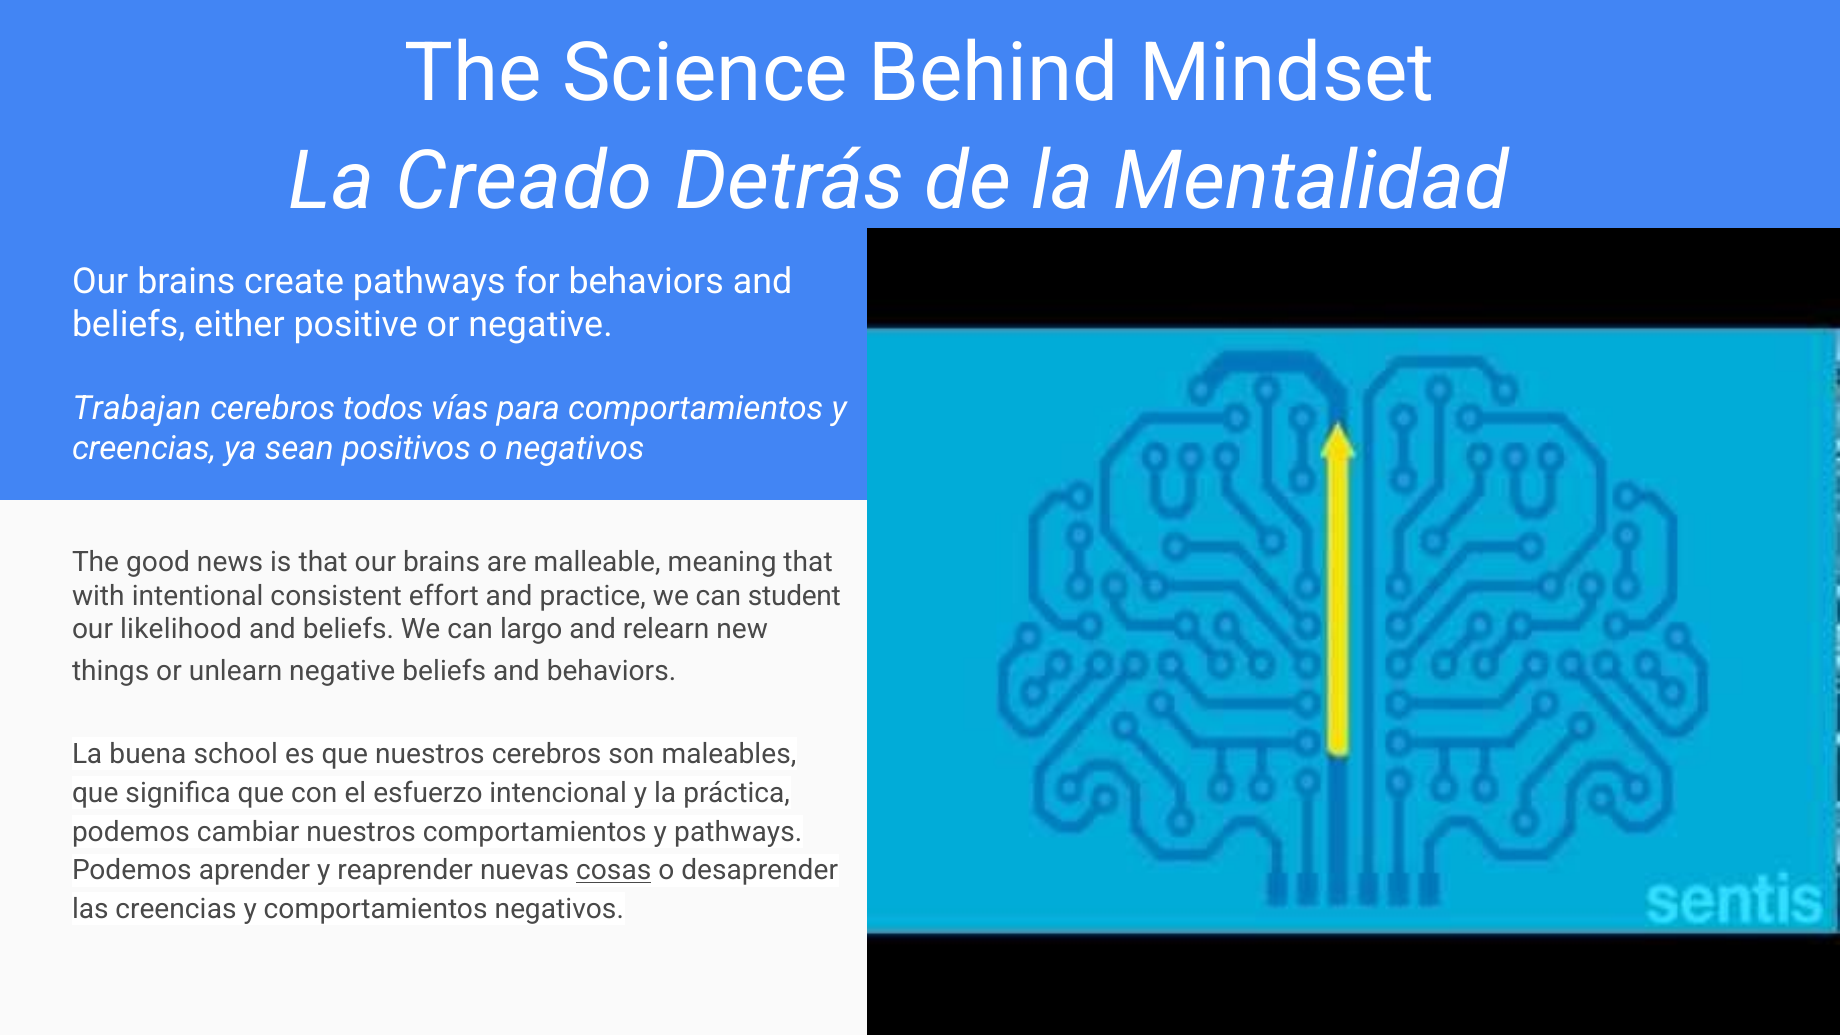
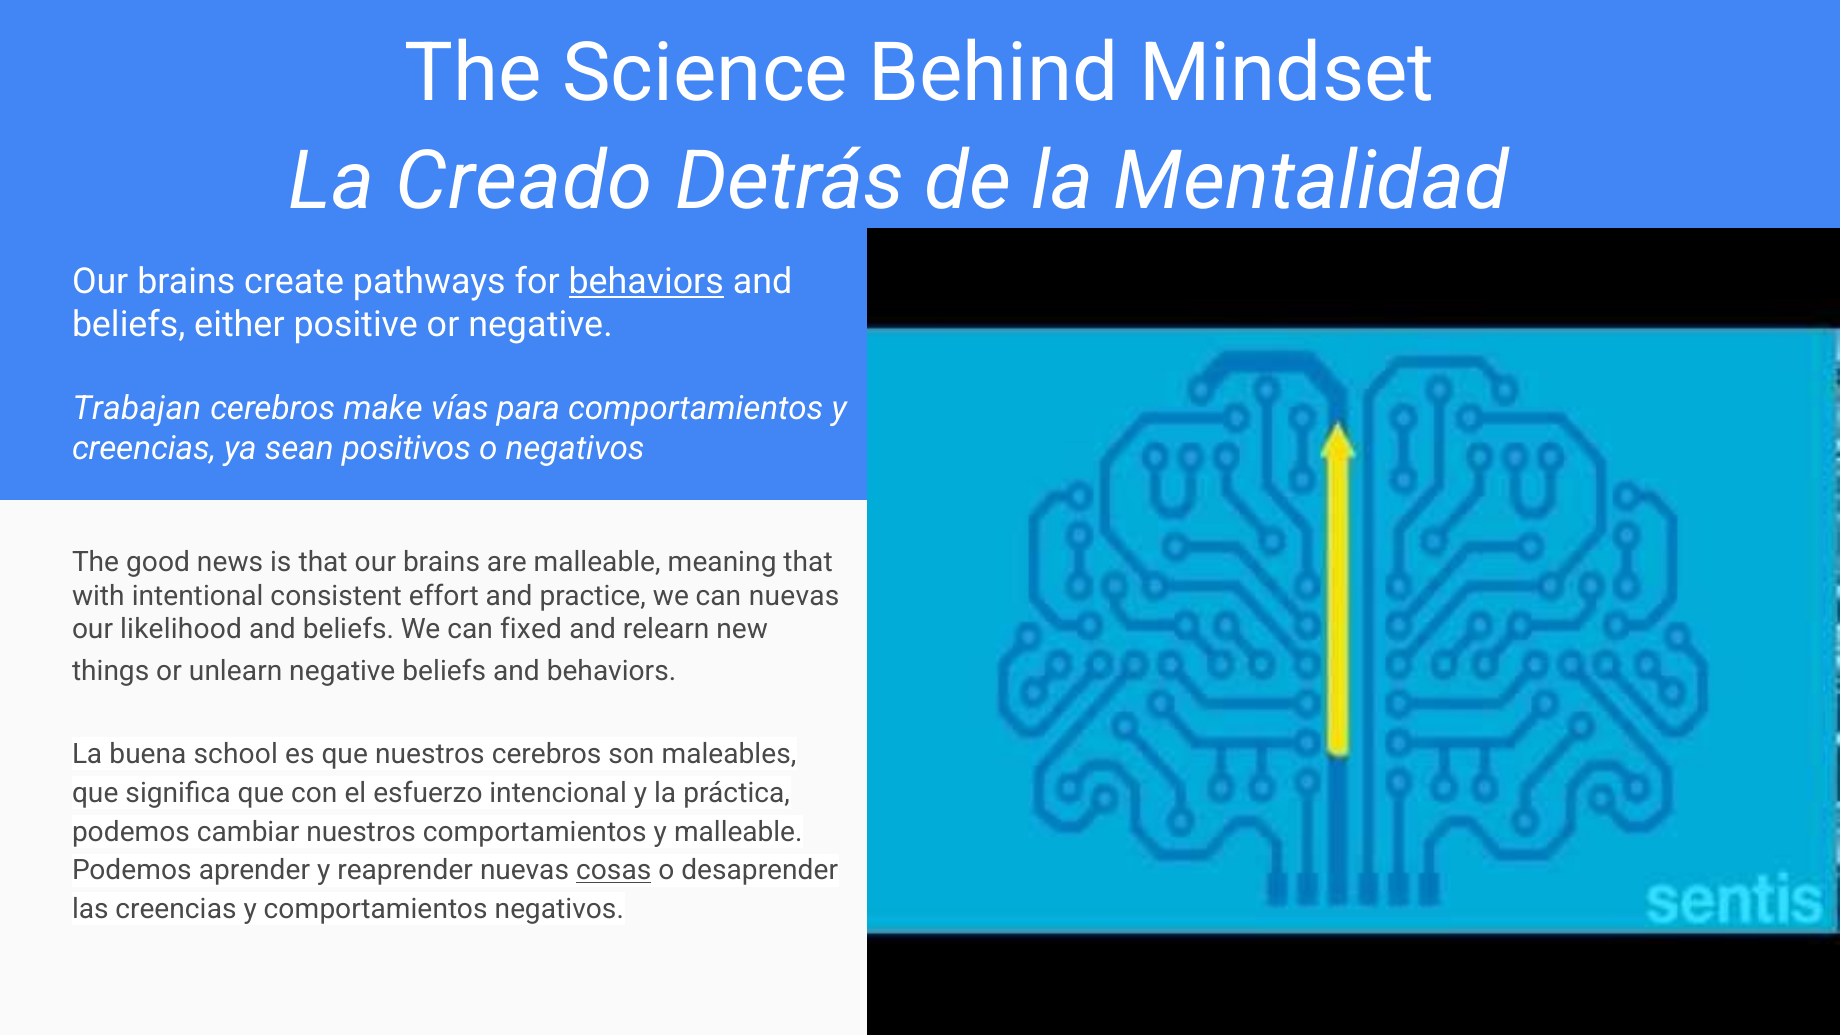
behaviors underline: none -> present (646, 282)
todos: todos -> make (383, 409)
can student: student -> nuevas (794, 596)
largo: largo -> fixed (531, 630)
y pathways: pathways -> malleable (738, 832)
